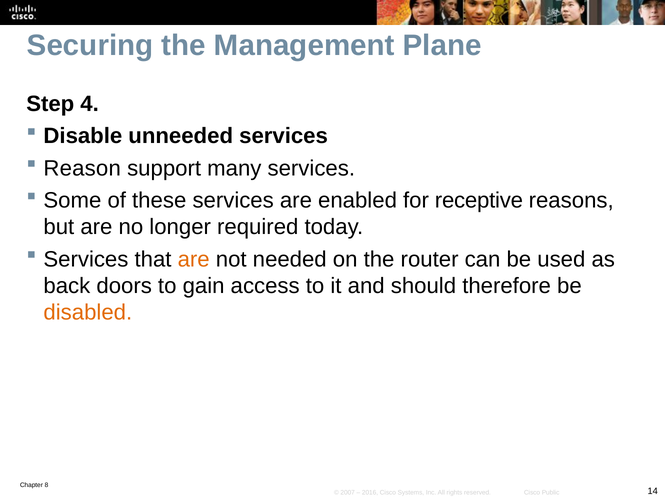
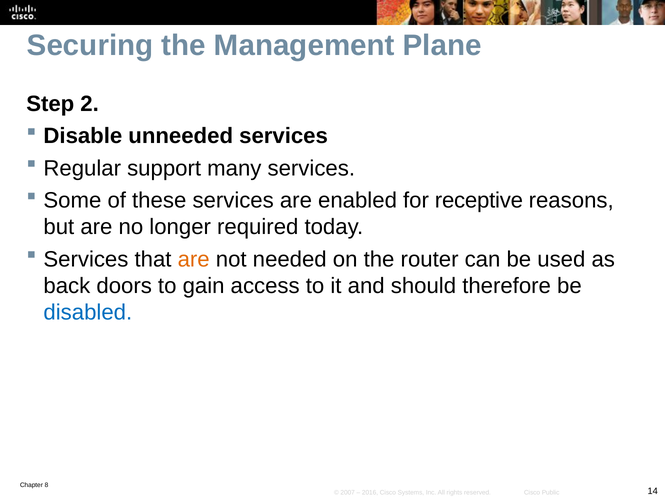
4: 4 -> 2 (90, 104)
Reason: Reason -> Regular (82, 168)
disabled colour: orange -> blue (88, 312)
